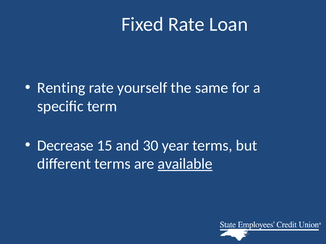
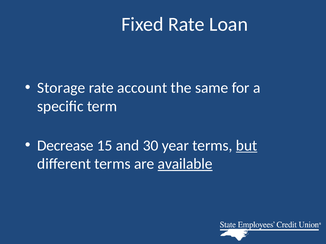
Renting: Renting -> Storage (61, 88)
yourself: yourself -> account (142, 88)
but underline: none -> present (247, 146)
